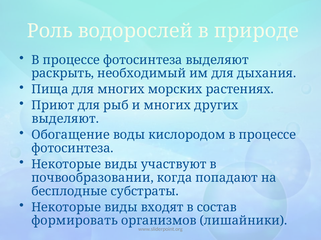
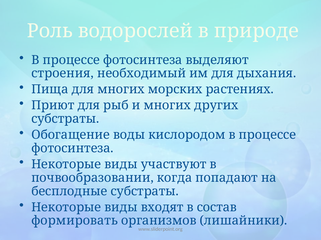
раскрыть: раскрыть -> строения (63, 74)
выделяют: выделяют -> субстраты (65, 119)
